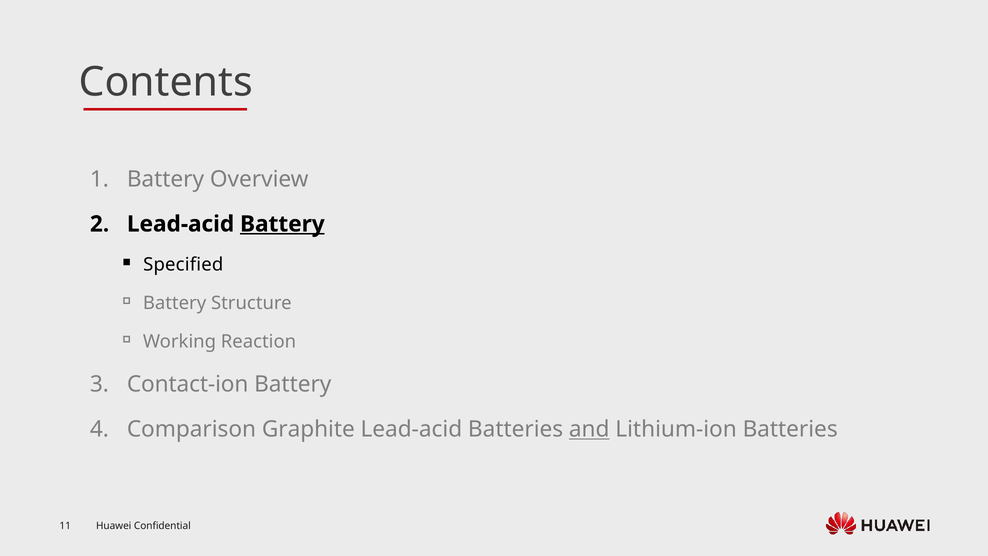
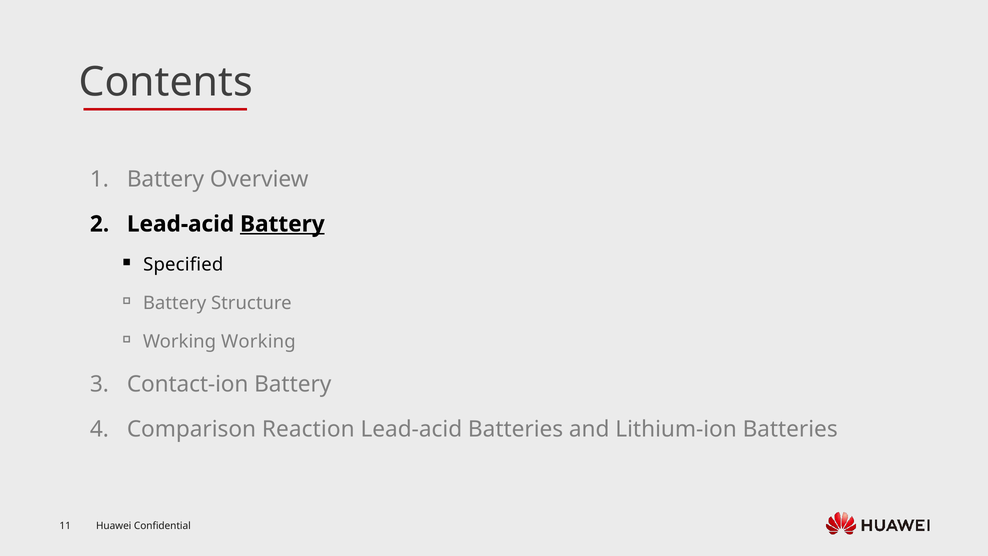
Working Reaction: Reaction -> Working (258, 342)
Graphite: Graphite -> Reaction (308, 429)
and underline: present -> none (589, 429)
